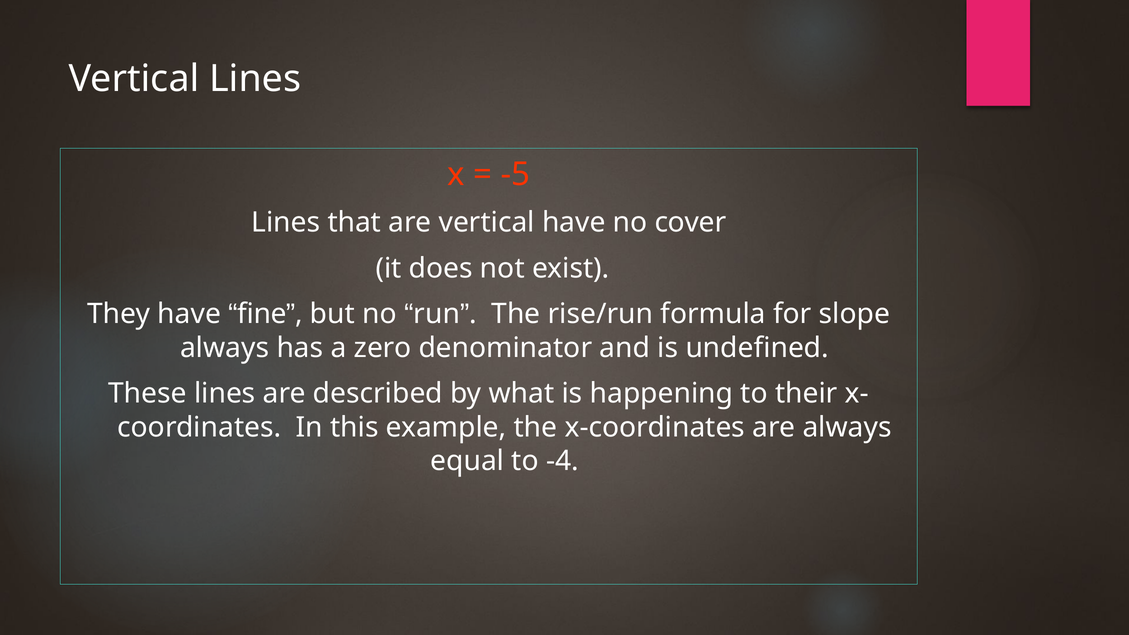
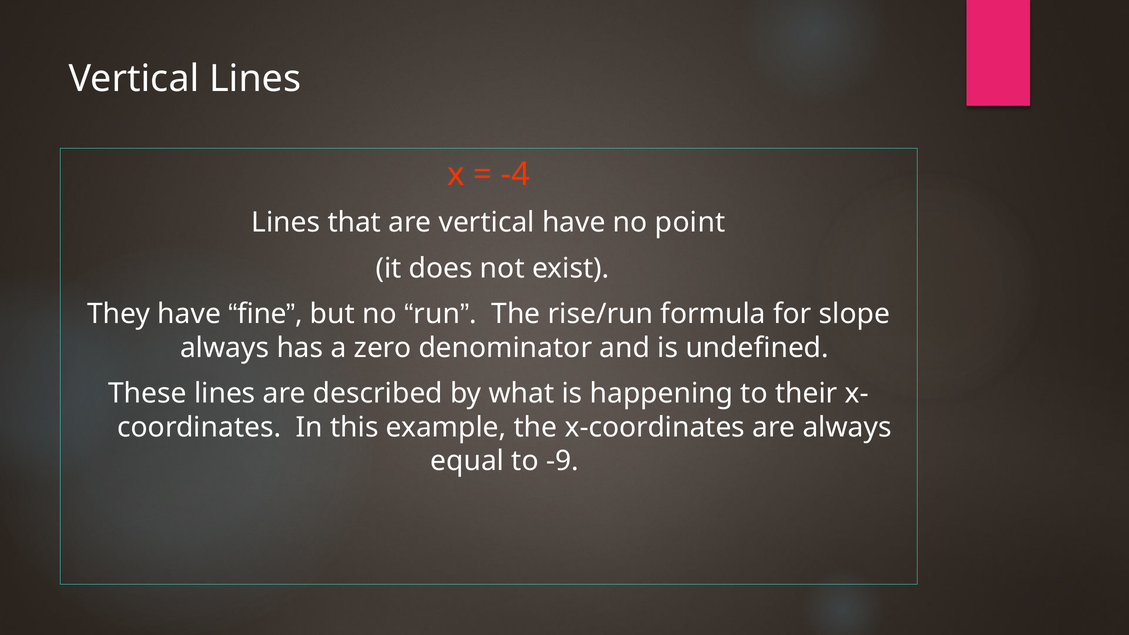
-5: -5 -> -4 (515, 174)
cover: cover -> point (690, 223)
-4: -4 -> -9 (562, 461)
